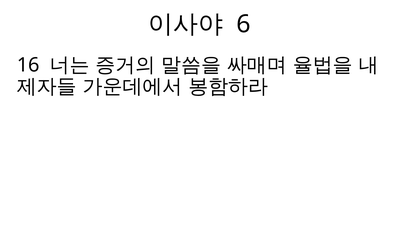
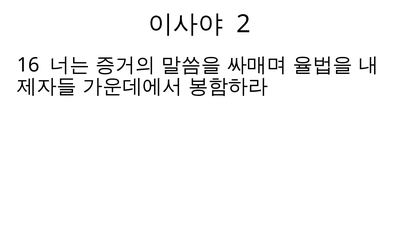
6: 6 -> 2 (244, 24)
